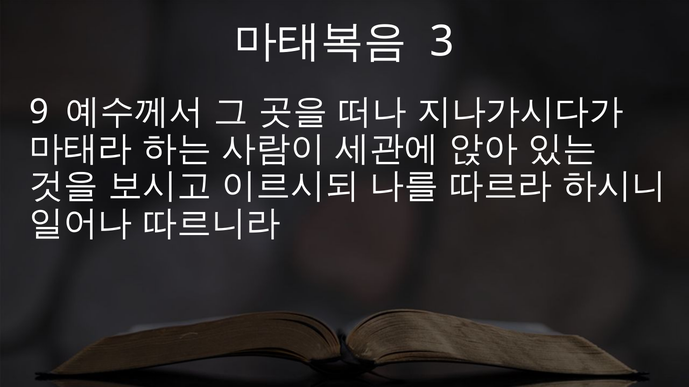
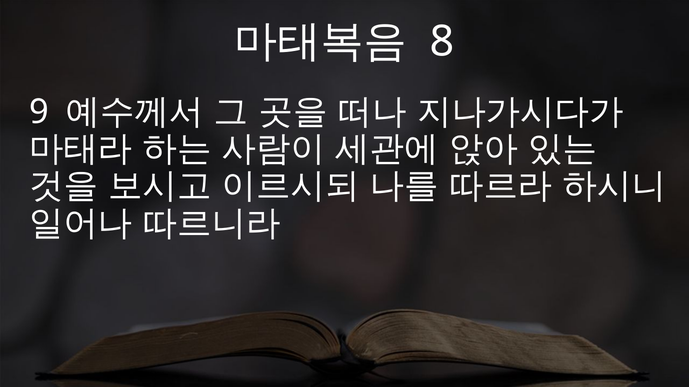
3: 3 -> 8 (442, 41)
